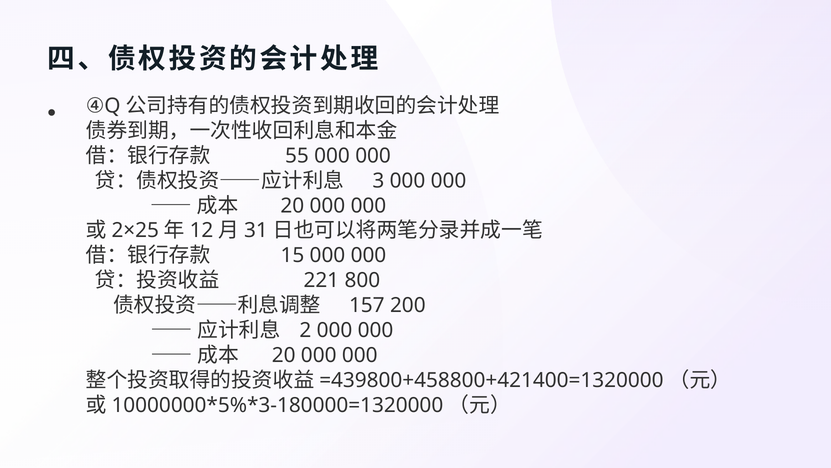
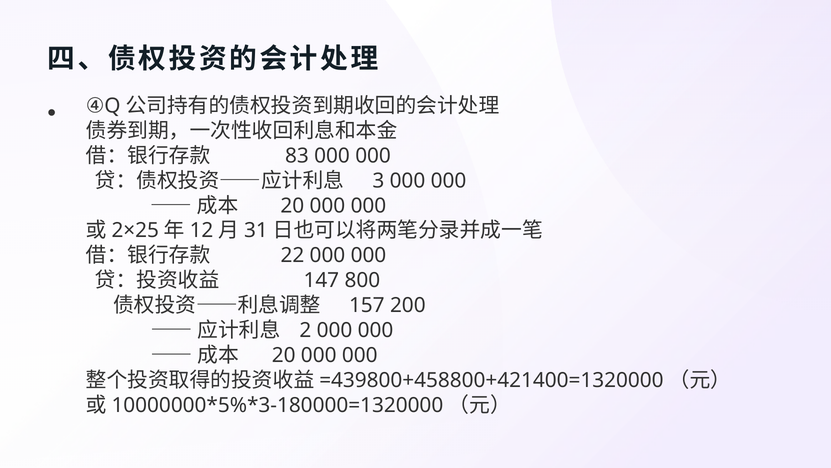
55: 55 -> 83 (297, 156)
15: 15 -> 22 (292, 255)
221: 221 -> 147 (321, 280)
